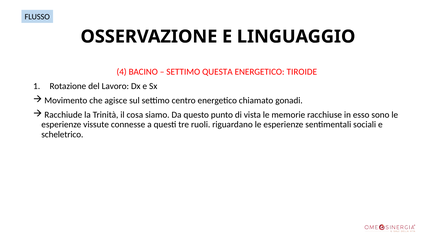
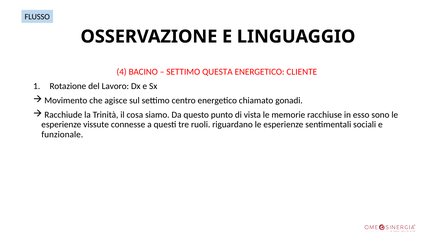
TIROIDE: TIROIDE -> CLIENTE (302, 72)
scheletrico: scheletrico -> funzionale (62, 135)
